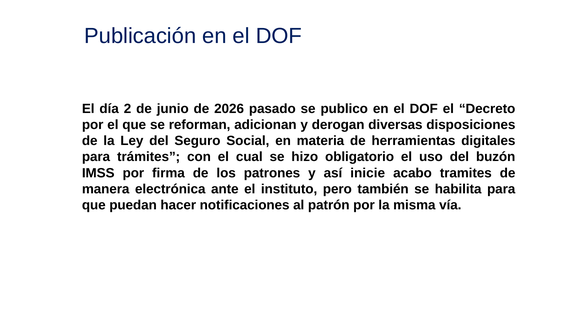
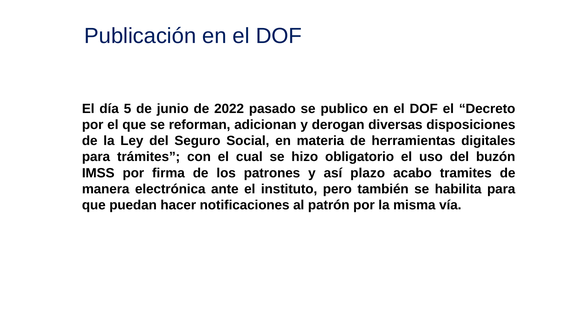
2: 2 -> 5 (127, 109)
2026: 2026 -> 2022 (229, 109)
inicie: inicie -> plazo (368, 173)
